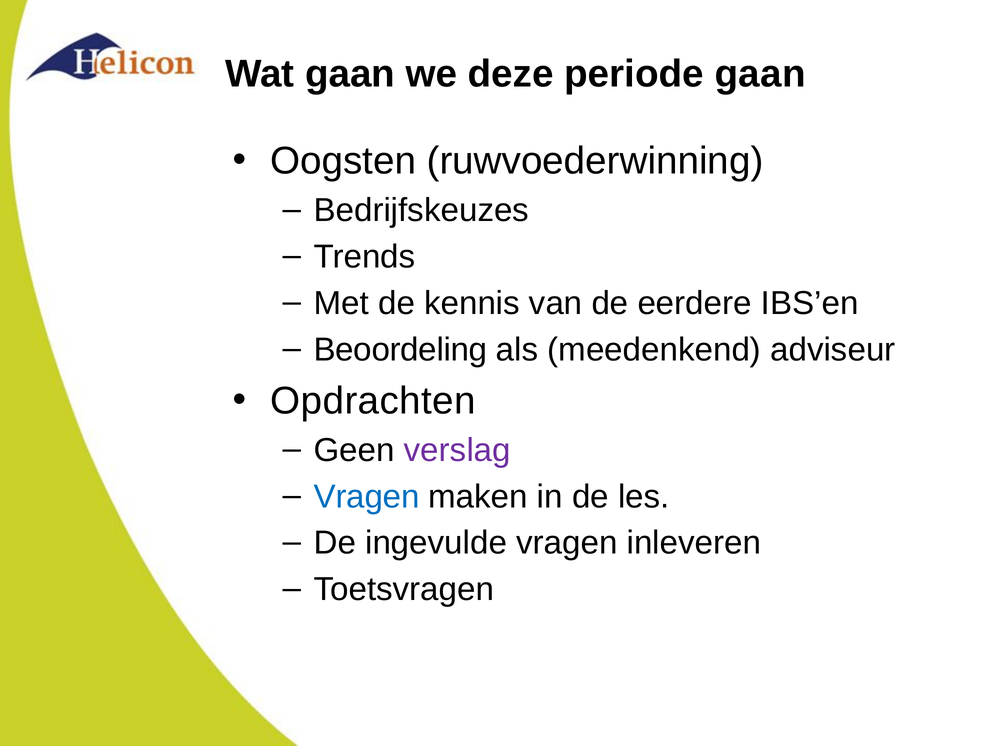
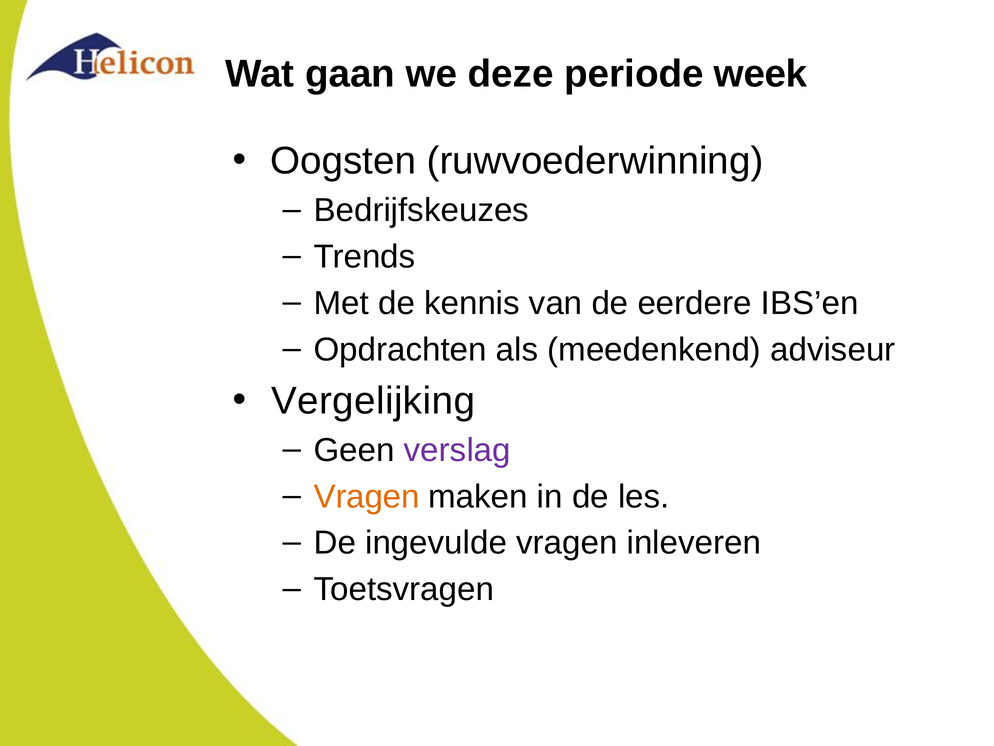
periode gaan: gaan -> week (761, 74)
Beoordeling: Beoordeling -> Opdrachten (400, 349)
Opdrachten: Opdrachten -> Vergelijking (373, 401)
Vragen colour: blue -> orange (367, 496)
